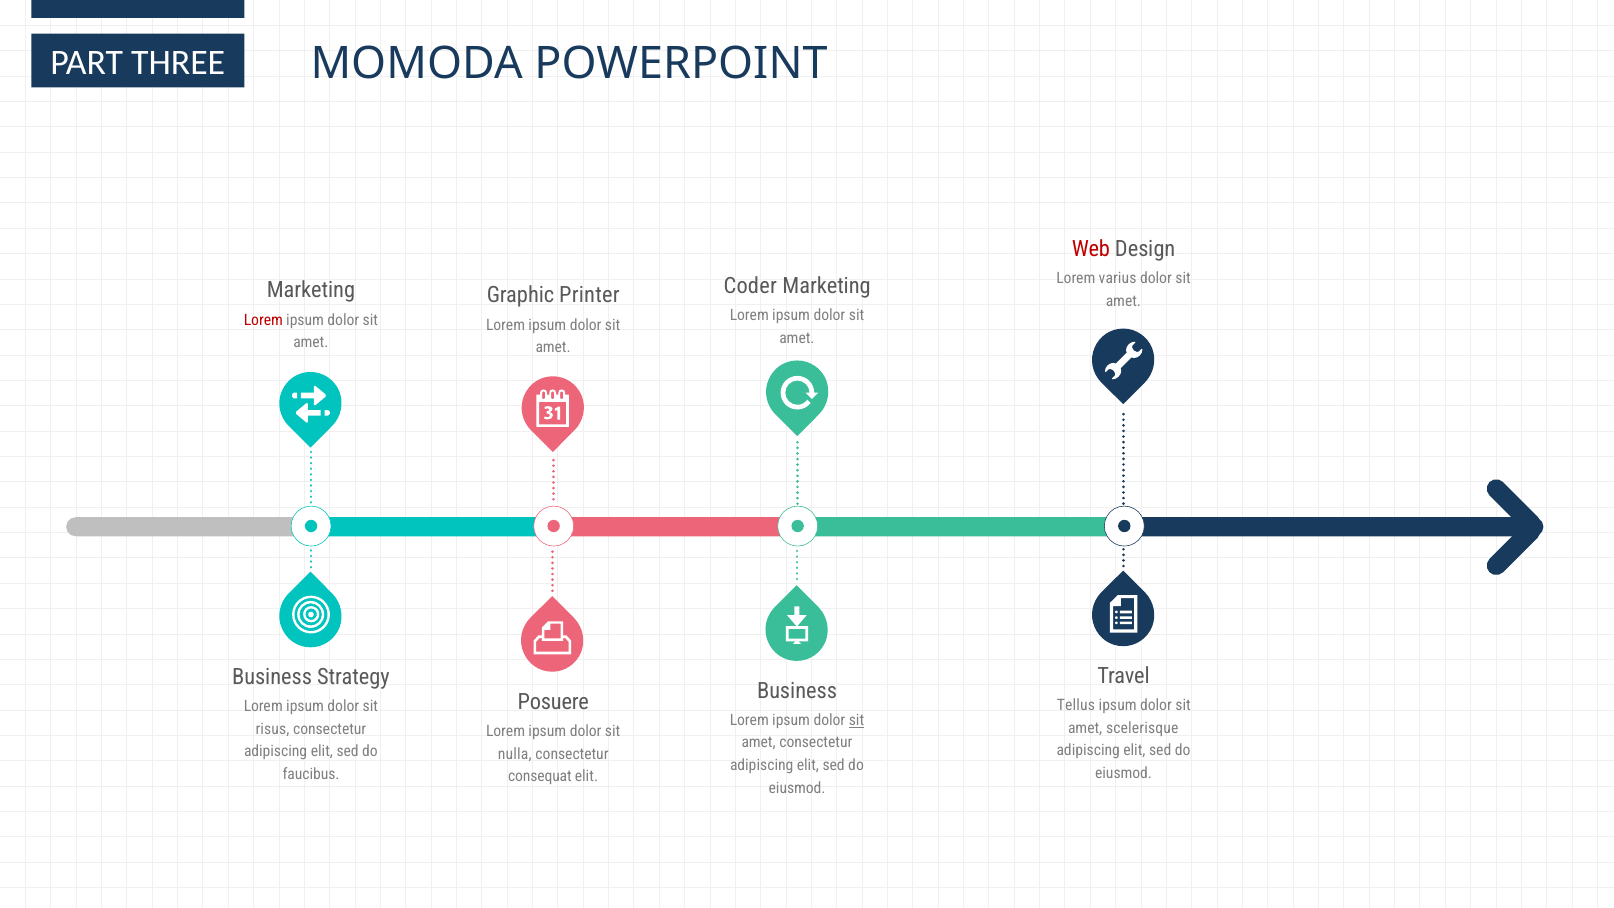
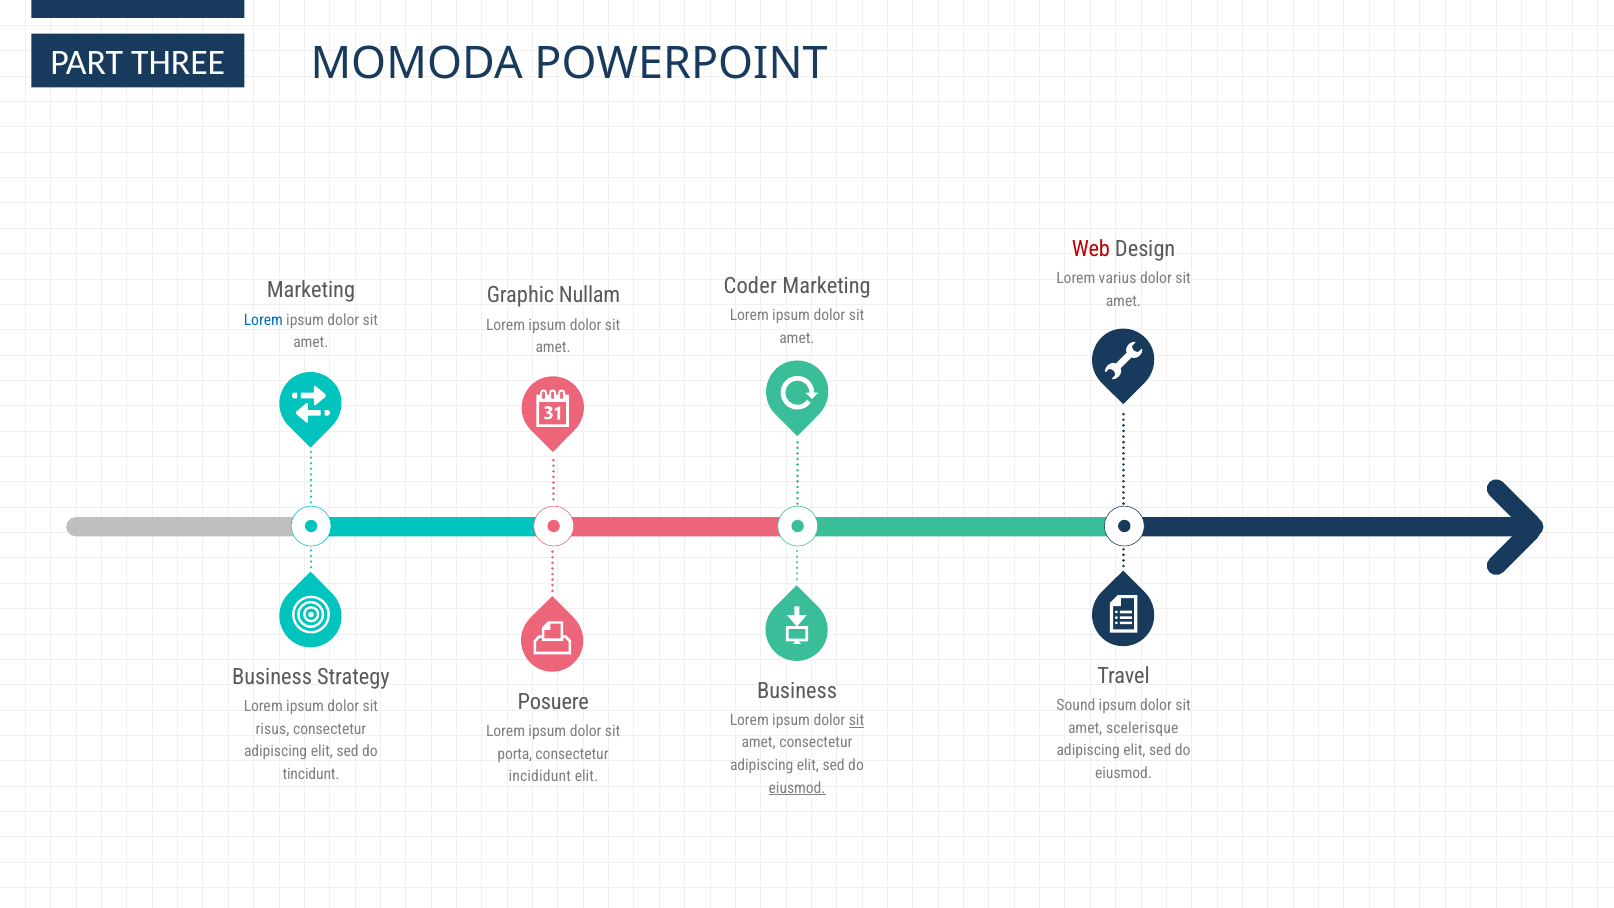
Printer: Printer -> Nullam (590, 295)
Lorem colour: red -> blue (263, 320)
Tellus: Tellus -> Sound (1076, 705)
nulla: nulla -> porta (515, 754)
faucibus: faucibus -> tincidunt (311, 774)
consequat: consequat -> incididunt (540, 777)
eiusmod underline: none -> present (797, 788)
